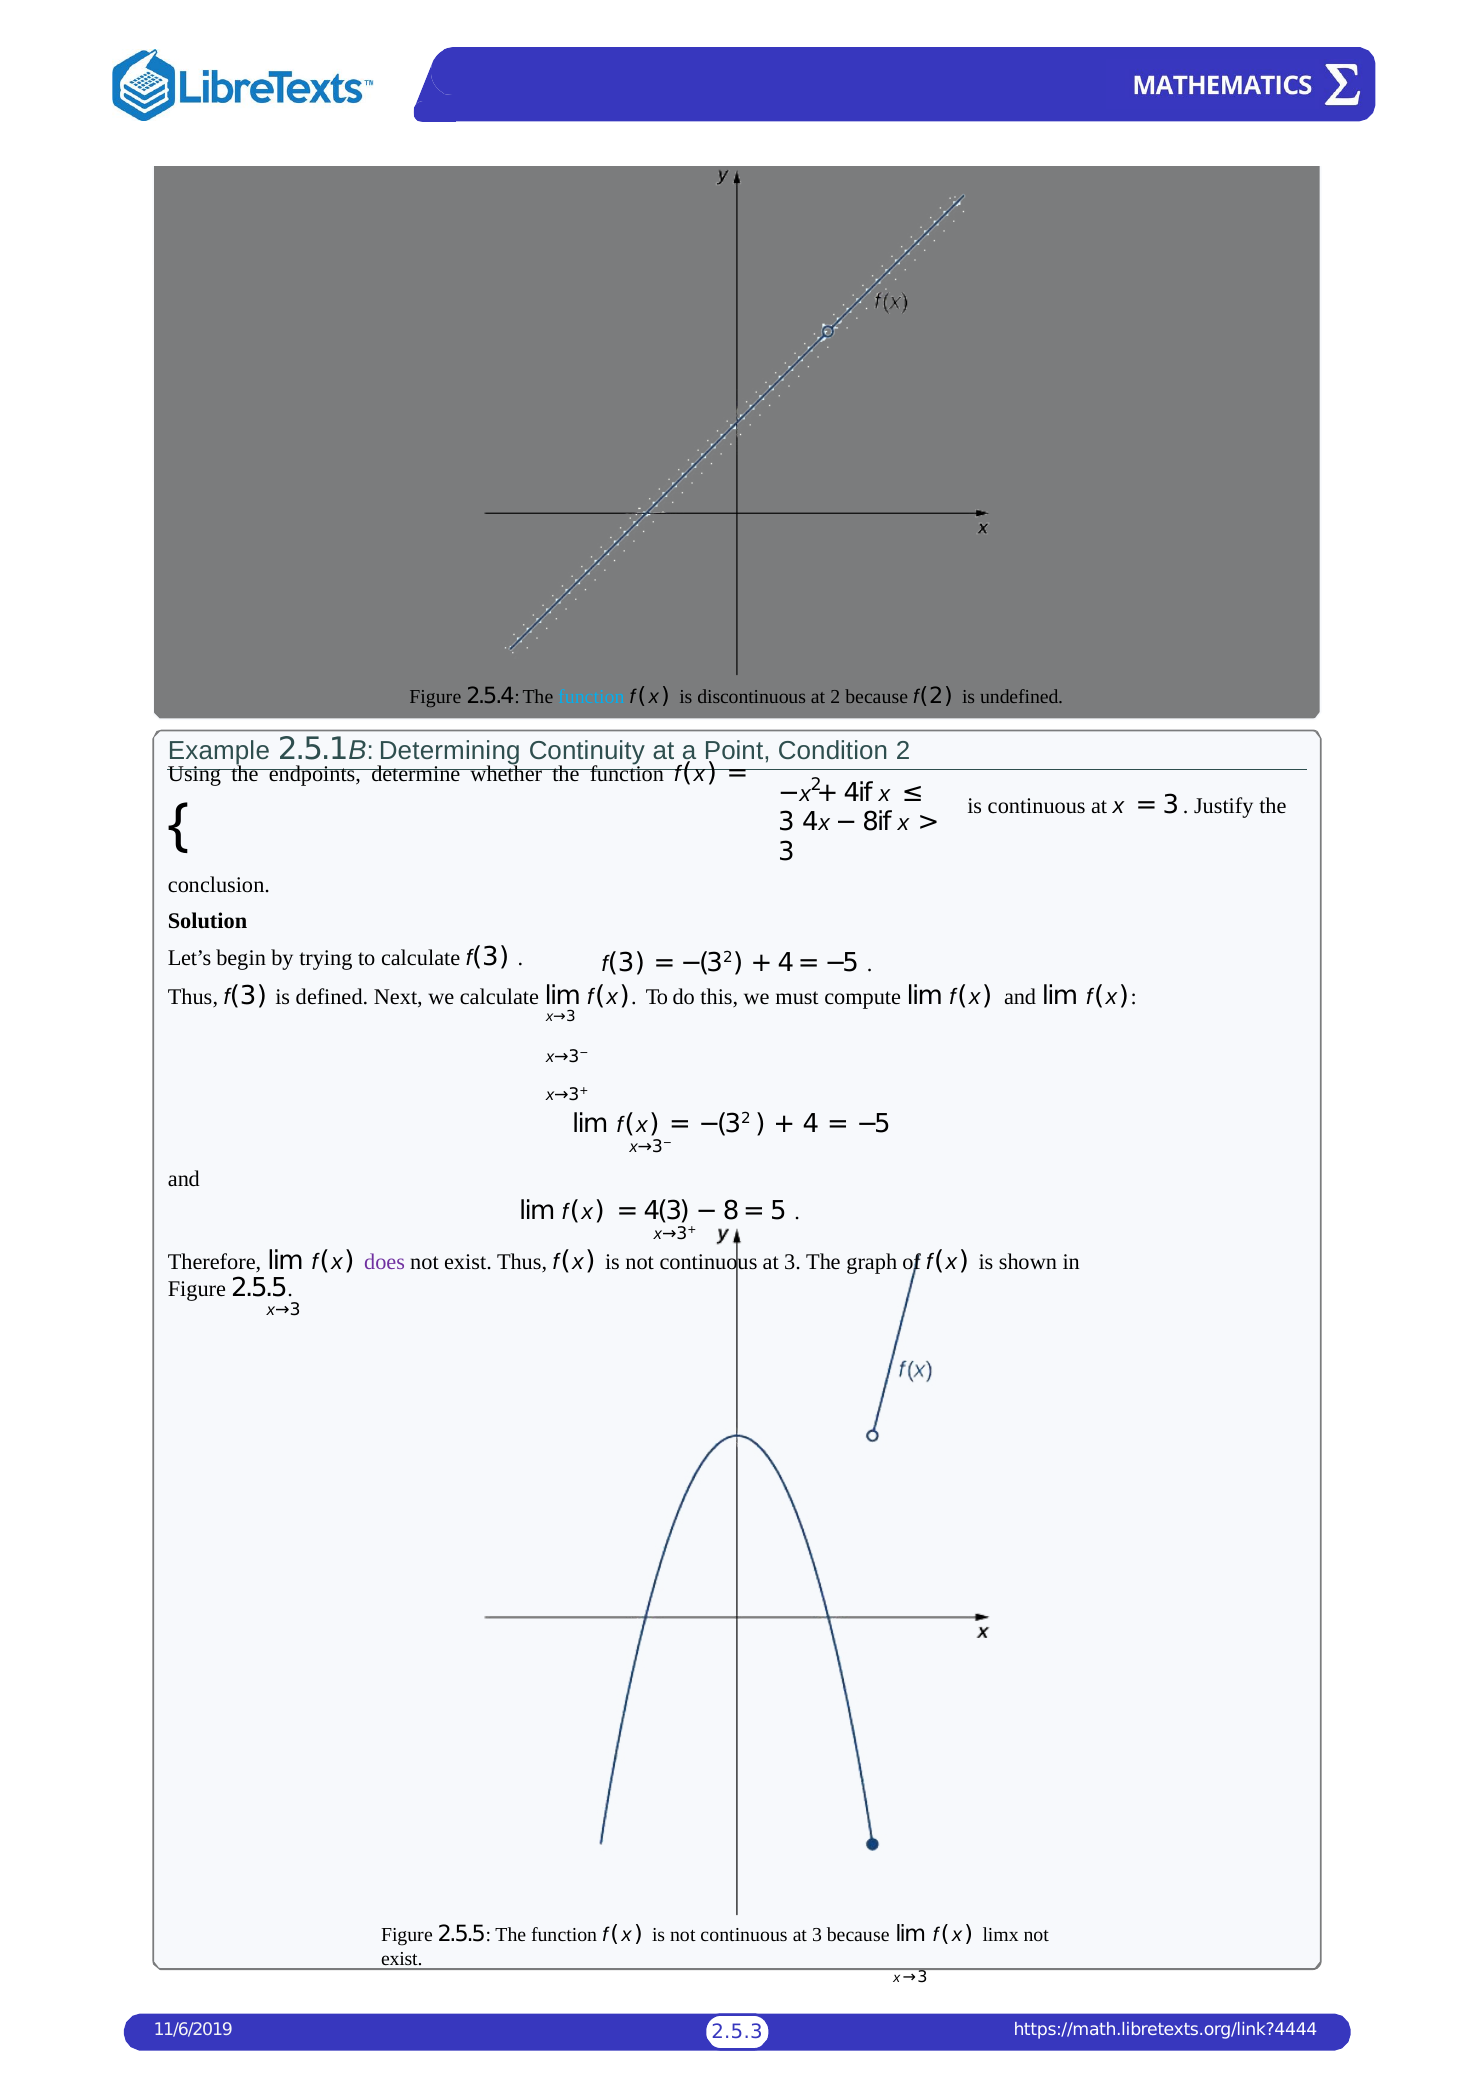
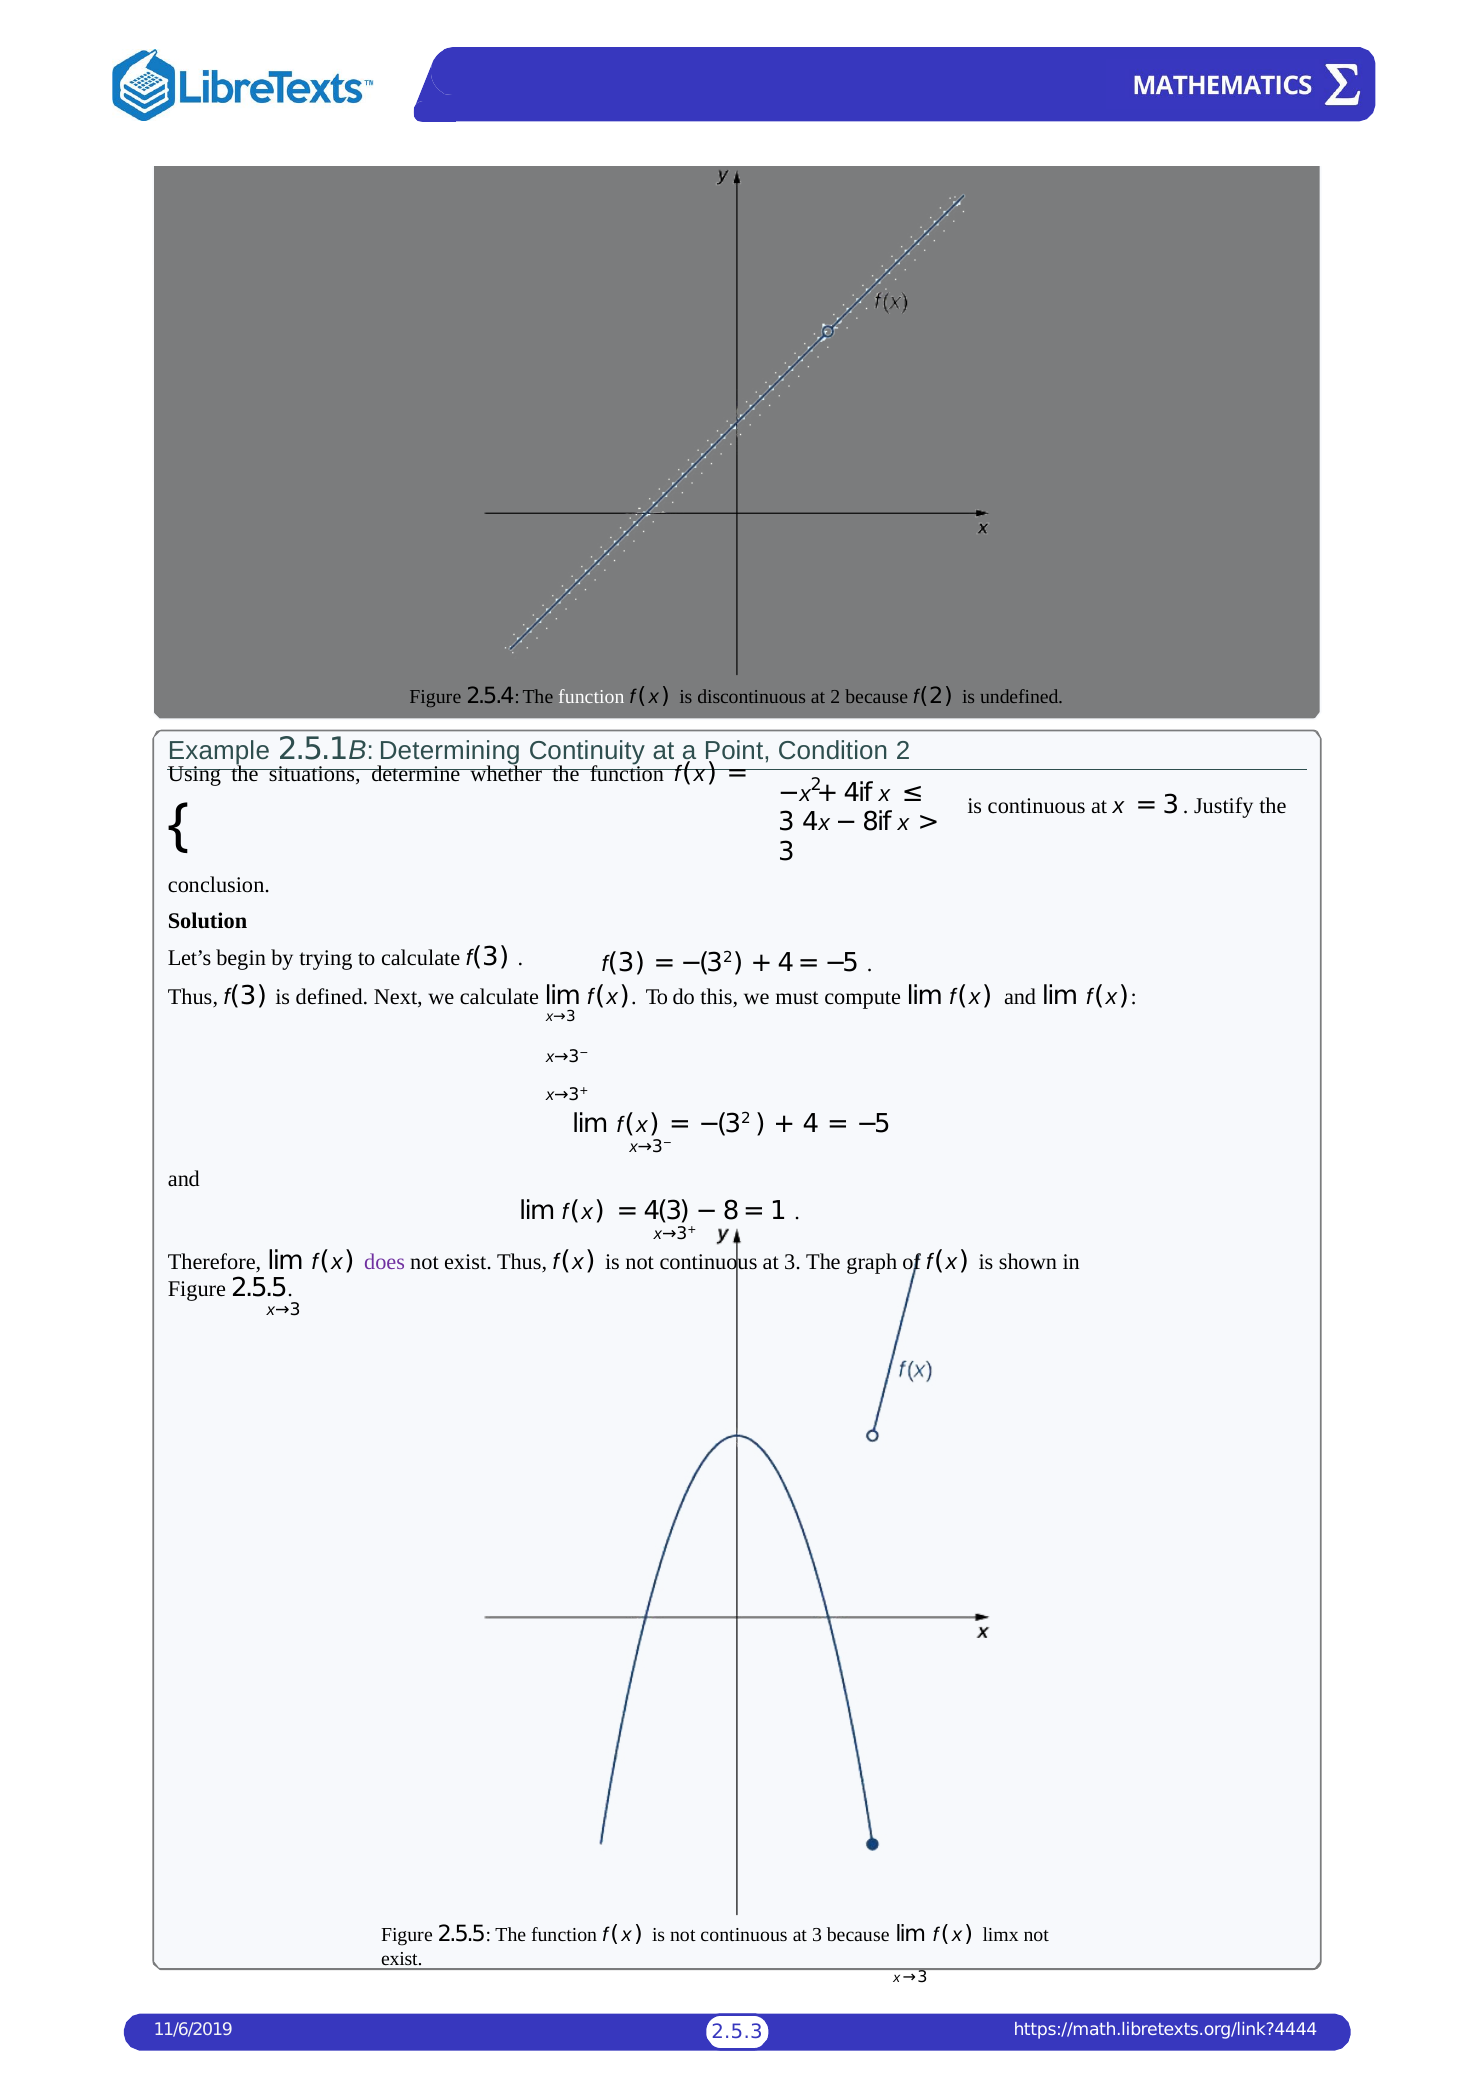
function colour: light blue -> white (591, 697)
endpoints: endpoints -> situations (315, 773)
5: 5 -> 1 (778, 1210)
